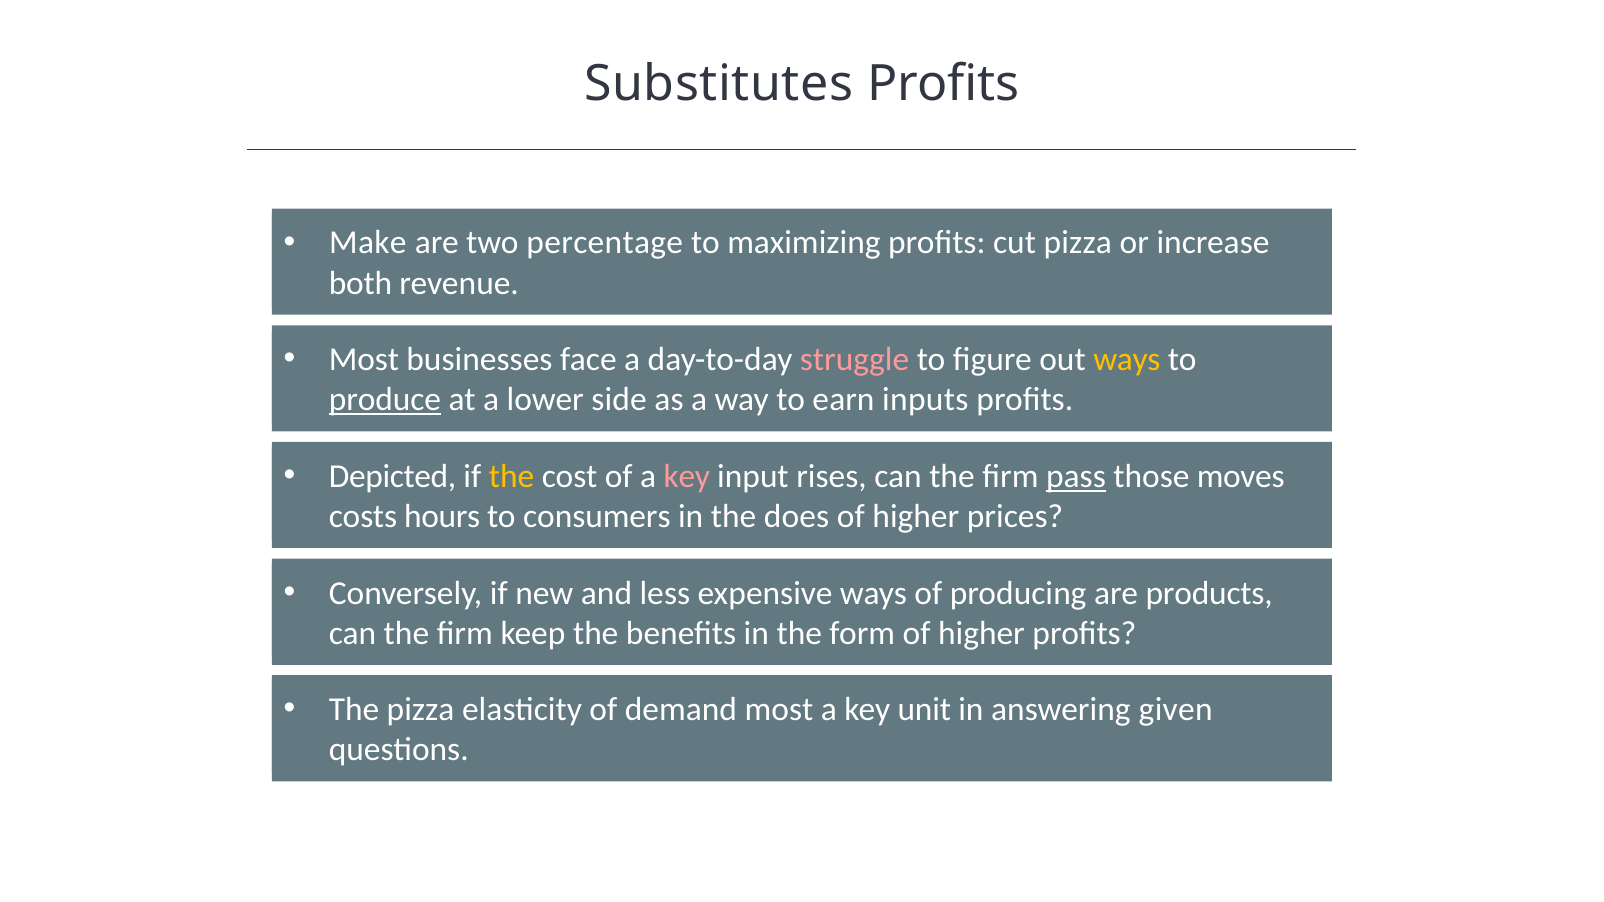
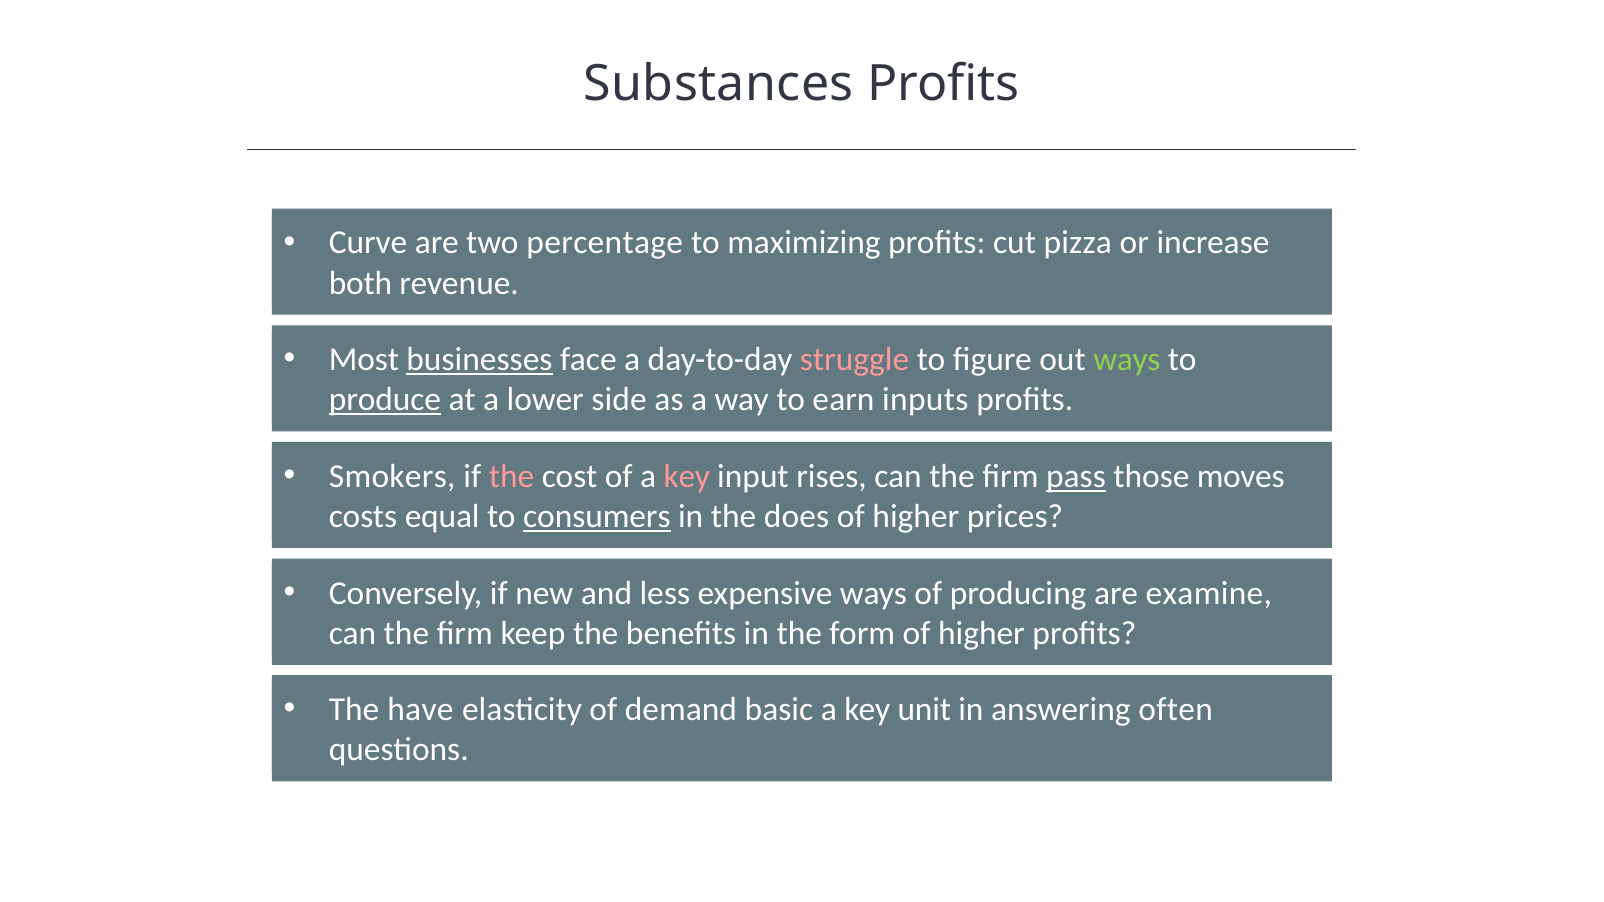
Substitutes: Substitutes -> Substances (719, 84)
Make: Make -> Curve (368, 243)
businesses underline: none -> present (479, 360)
ways colour: yellow -> light green (1127, 360)
Depicted: Depicted -> Smokers (392, 476)
the colour: yellow -> pink (512, 476)
hours: hours -> equal (442, 517)
consumers underline: none -> present (597, 517)
products: products -> examine (1209, 593)
The pizza: pizza -> have (420, 710)
demand most: most -> basic (779, 710)
given: given -> often (1176, 710)
